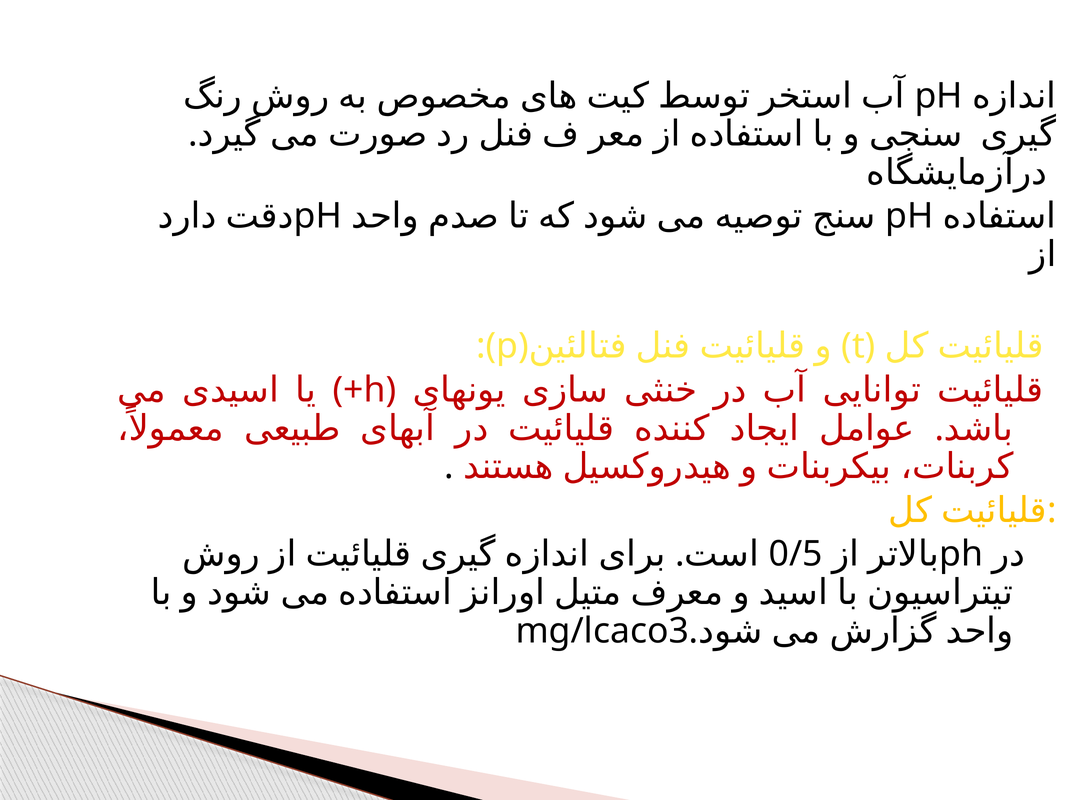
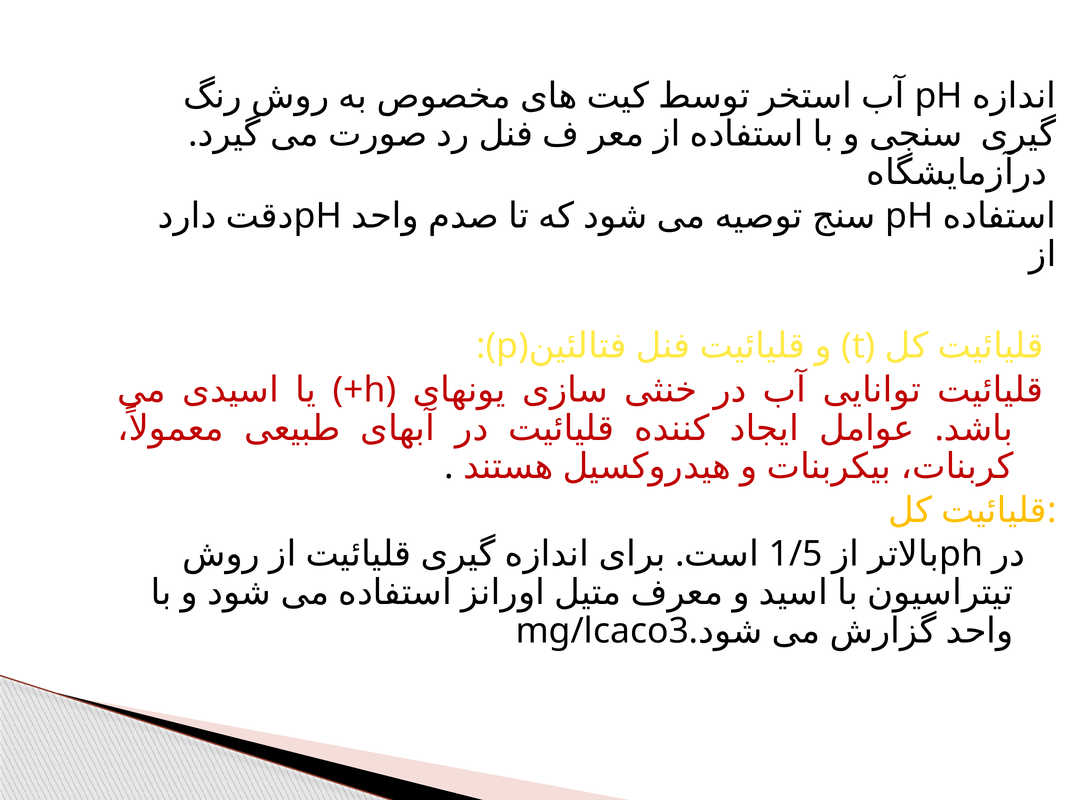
0/5: 0/5 -> 1/5 (796, 554)
